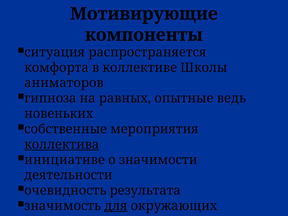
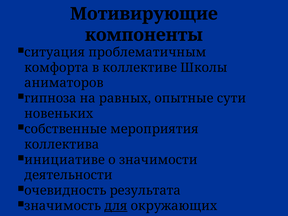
распространяется: распространяется -> проблематичным (147, 52)
ведь: ведь -> сути (232, 98)
коллектива underline: present -> none (62, 144)
